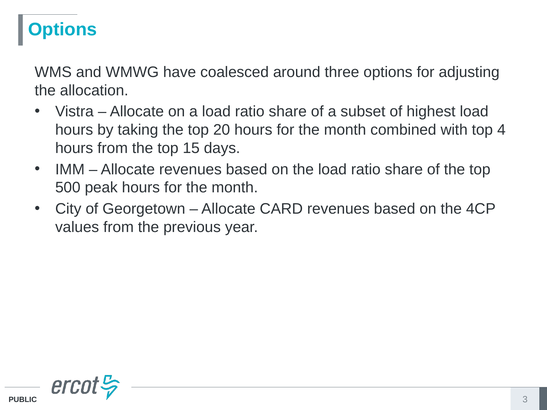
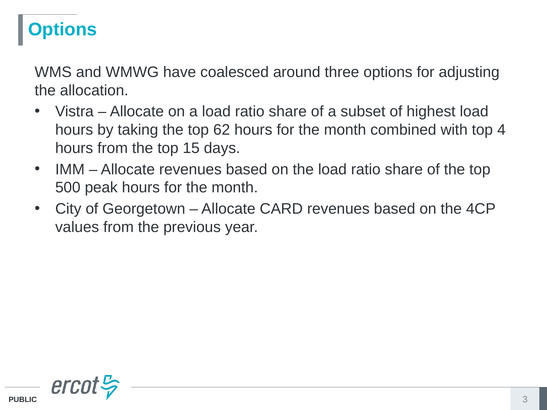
20: 20 -> 62 (222, 130)
